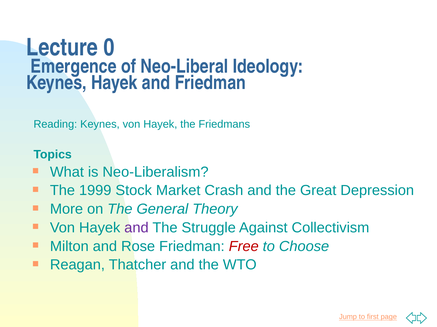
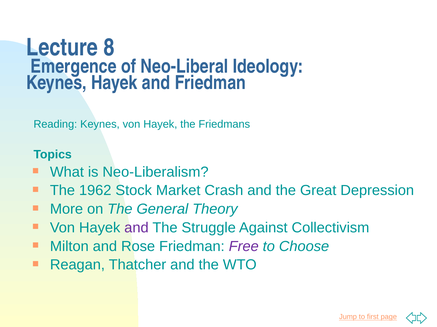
0: 0 -> 8 (109, 48)
1999: 1999 -> 1962 (95, 191)
Free colour: red -> purple (244, 247)
